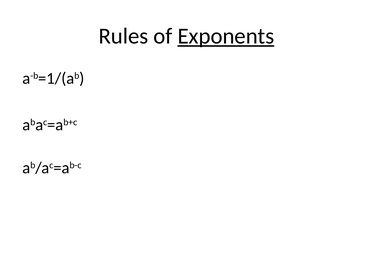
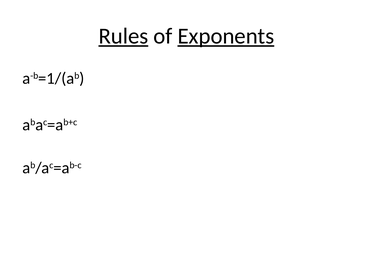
Rules underline: none -> present (123, 36)
